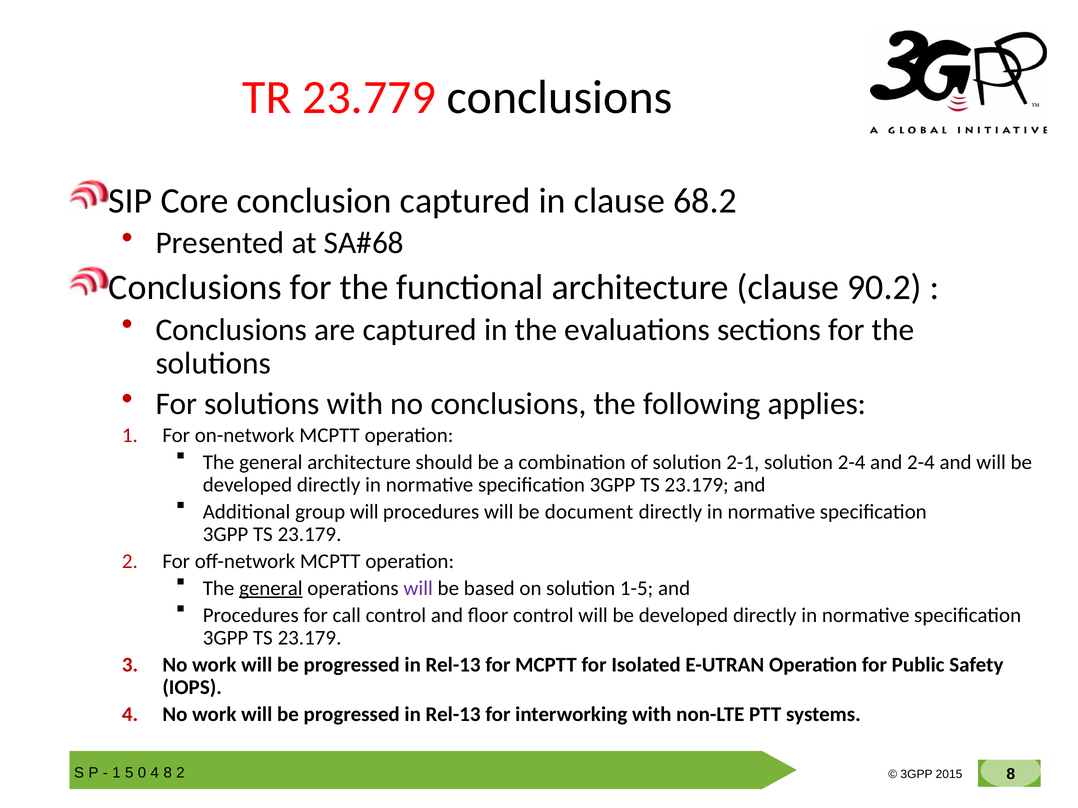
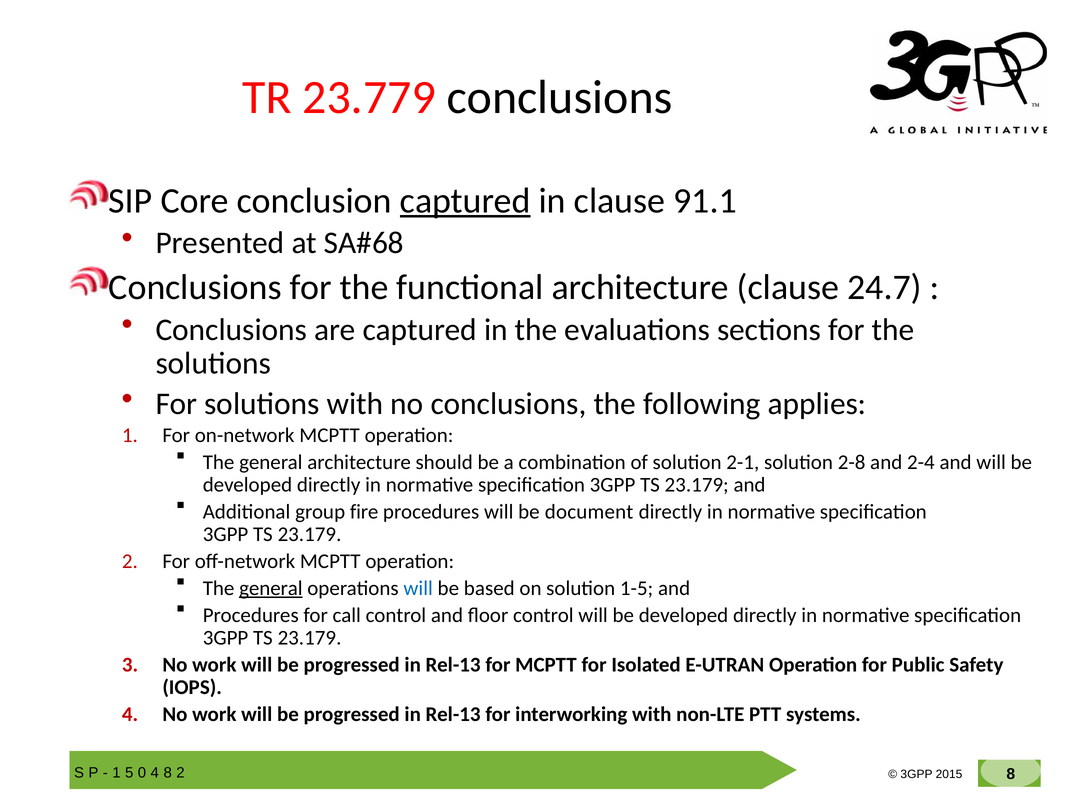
captured underline: none -> present (465, 201)
68.2: 68.2 -> 91.1 (705, 201)
90.2: 90.2 -> 24.7 (884, 288)
solution 2-4: 2-4 -> 2-8 (852, 462)
group will: will -> fire (364, 512)
will colour: purple -> blue (418, 589)
